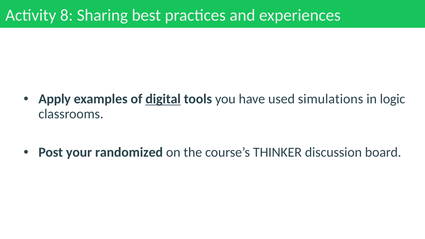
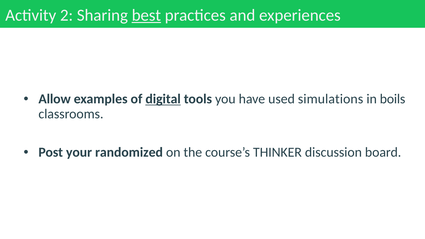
8: 8 -> 2 (67, 15)
best underline: none -> present (146, 15)
Apply: Apply -> Allow (55, 99)
logic: logic -> boils (393, 99)
